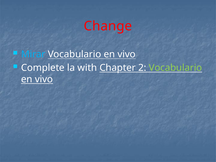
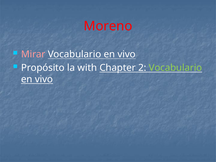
Change: Change -> Moreno (108, 26)
Mirar colour: light blue -> pink (33, 54)
Complete: Complete -> Propósito (43, 68)
